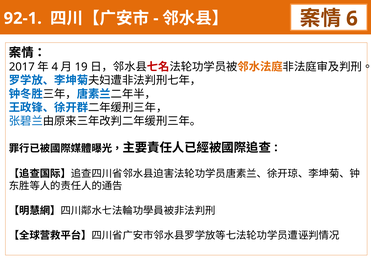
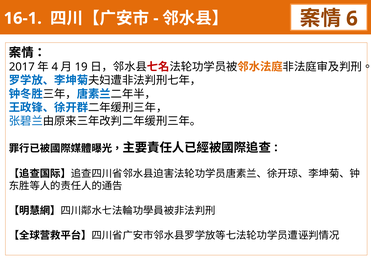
92-1: 92-1 -> 16-1 (23, 18)
